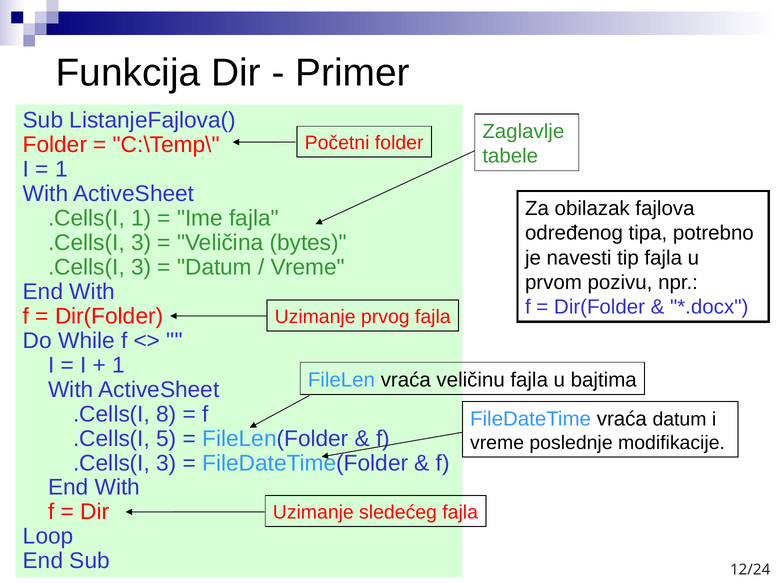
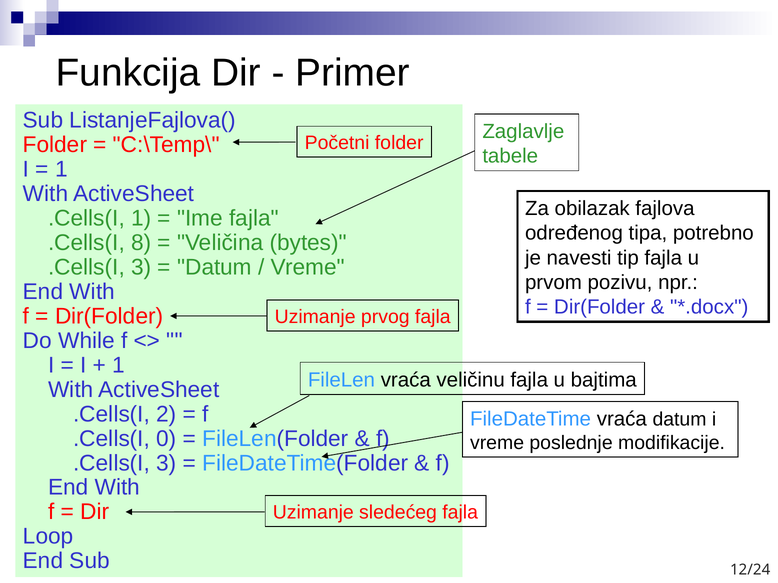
3: 3 -> 8 (141, 243)
8: 8 -> 2 (166, 414)
5: 5 -> 0 (166, 439)
